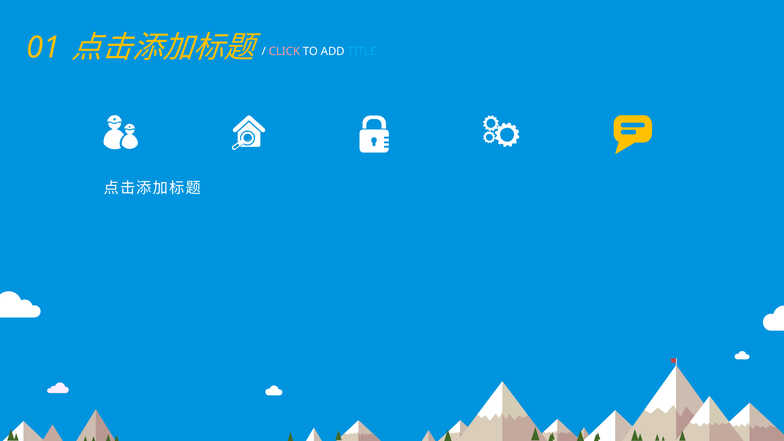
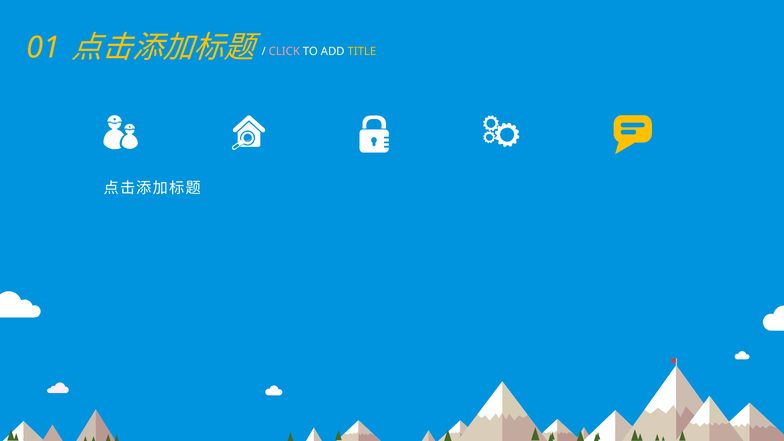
TITLE colour: light blue -> yellow (362, 52)
